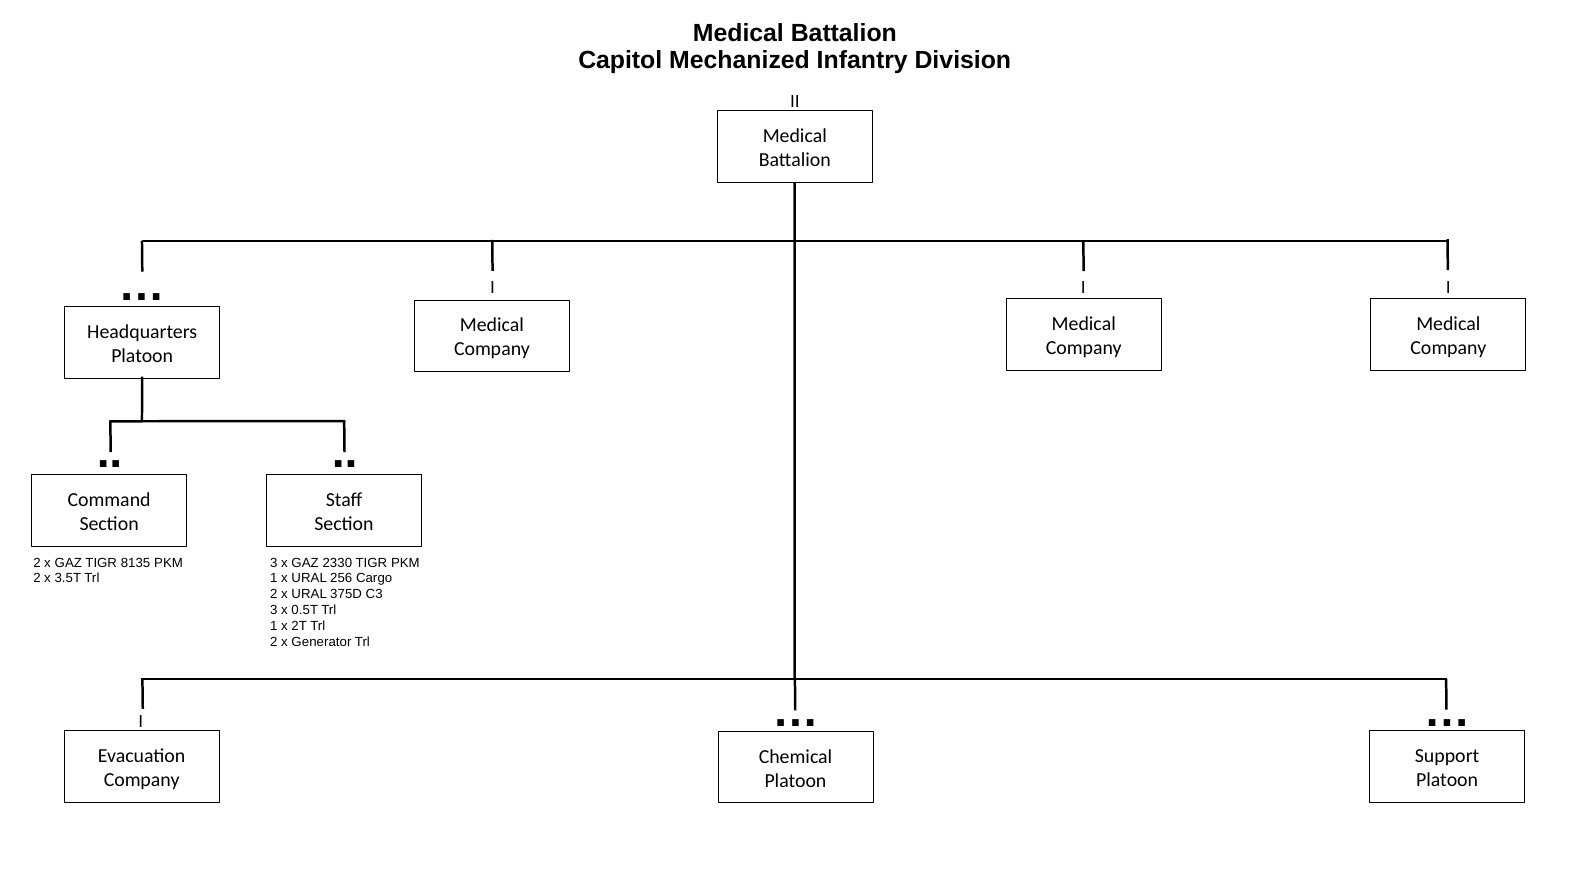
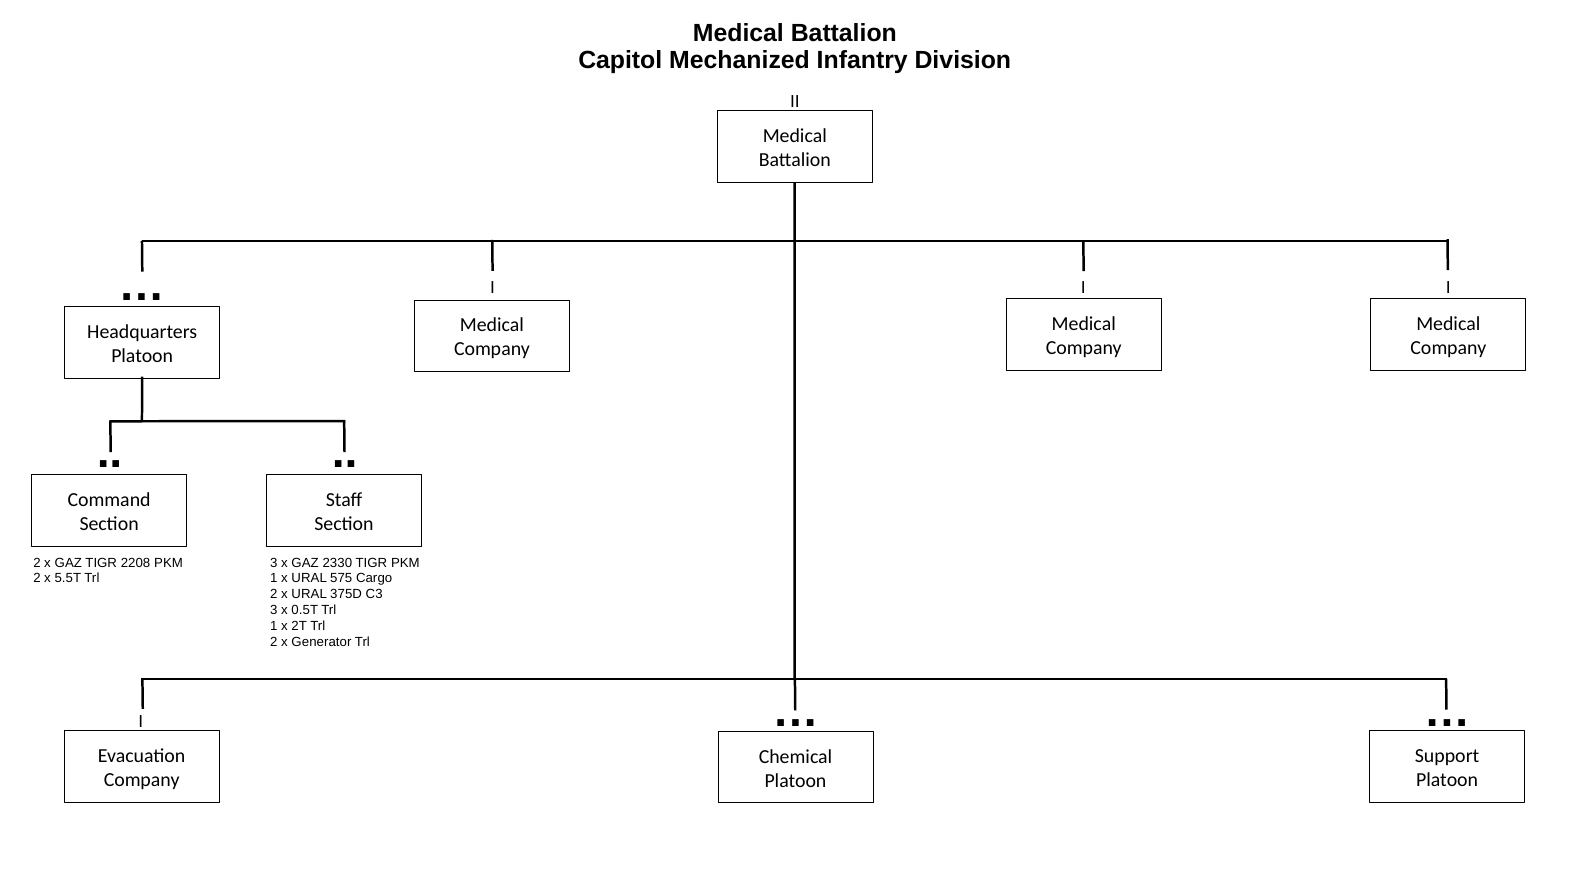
8135: 8135 -> 2208 (136, 563)
3.5T: 3.5T -> 5.5T (68, 579)
256: 256 -> 575 (341, 579)
